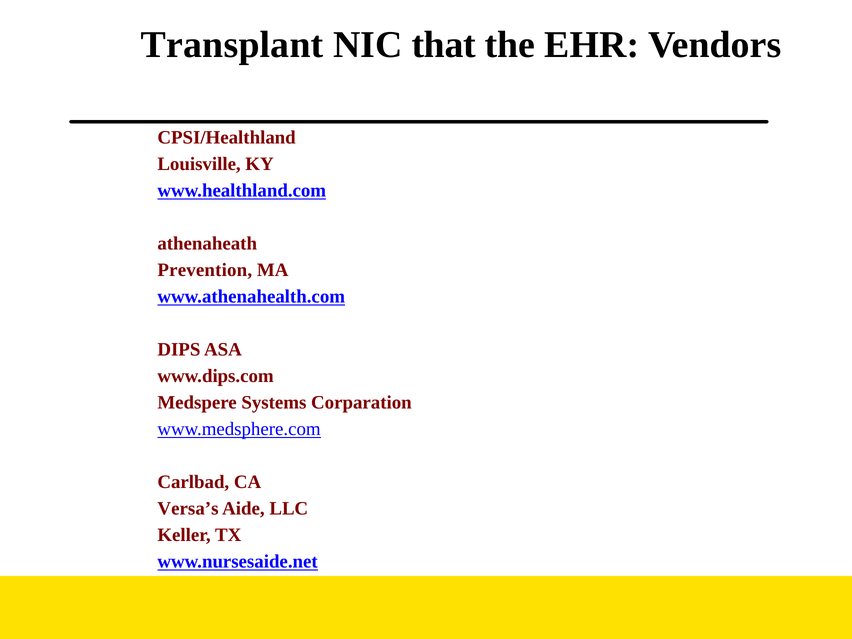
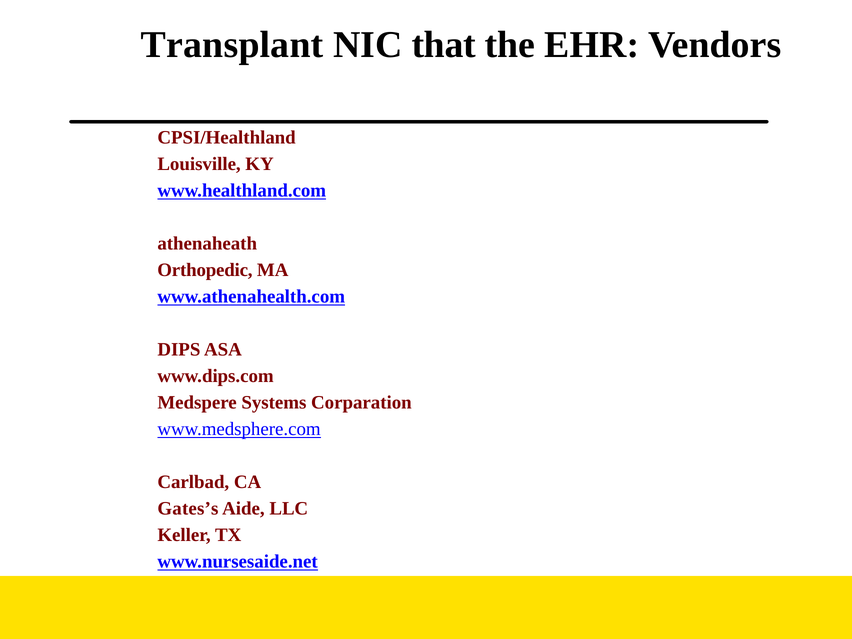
Prevention: Prevention -> Orthopedic (205, 270)
Versa’s: Versa’s -> Gates’s (188, 509)
